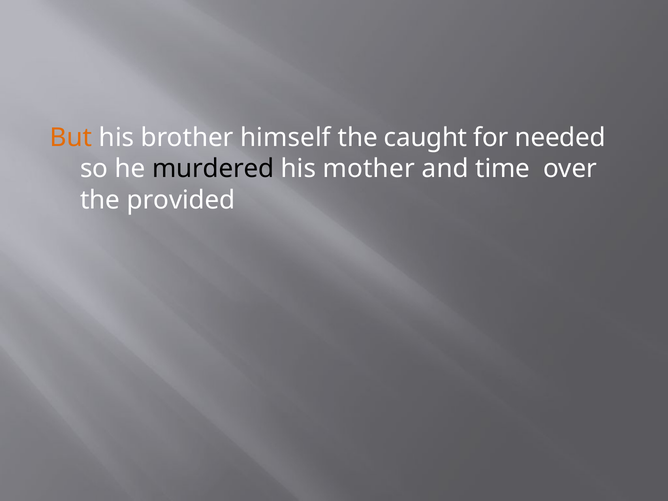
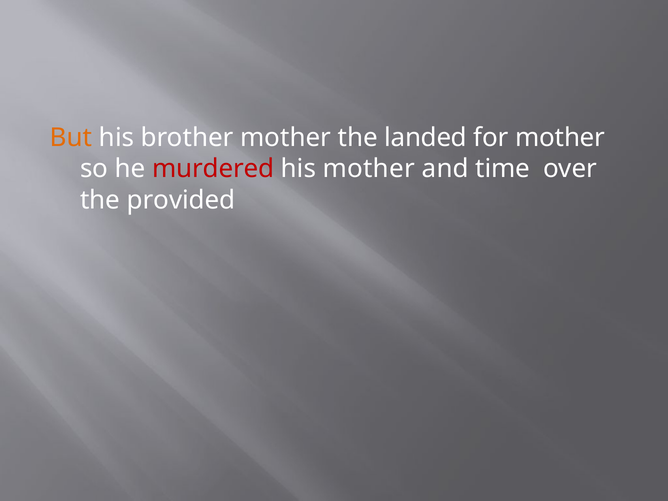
brother himself: himself -> mother (286, 138)
caught: caught -> landed (426, 138)
for needed: needed -> mother (560, 138)
murdered colour: black -> red (213, 169)
